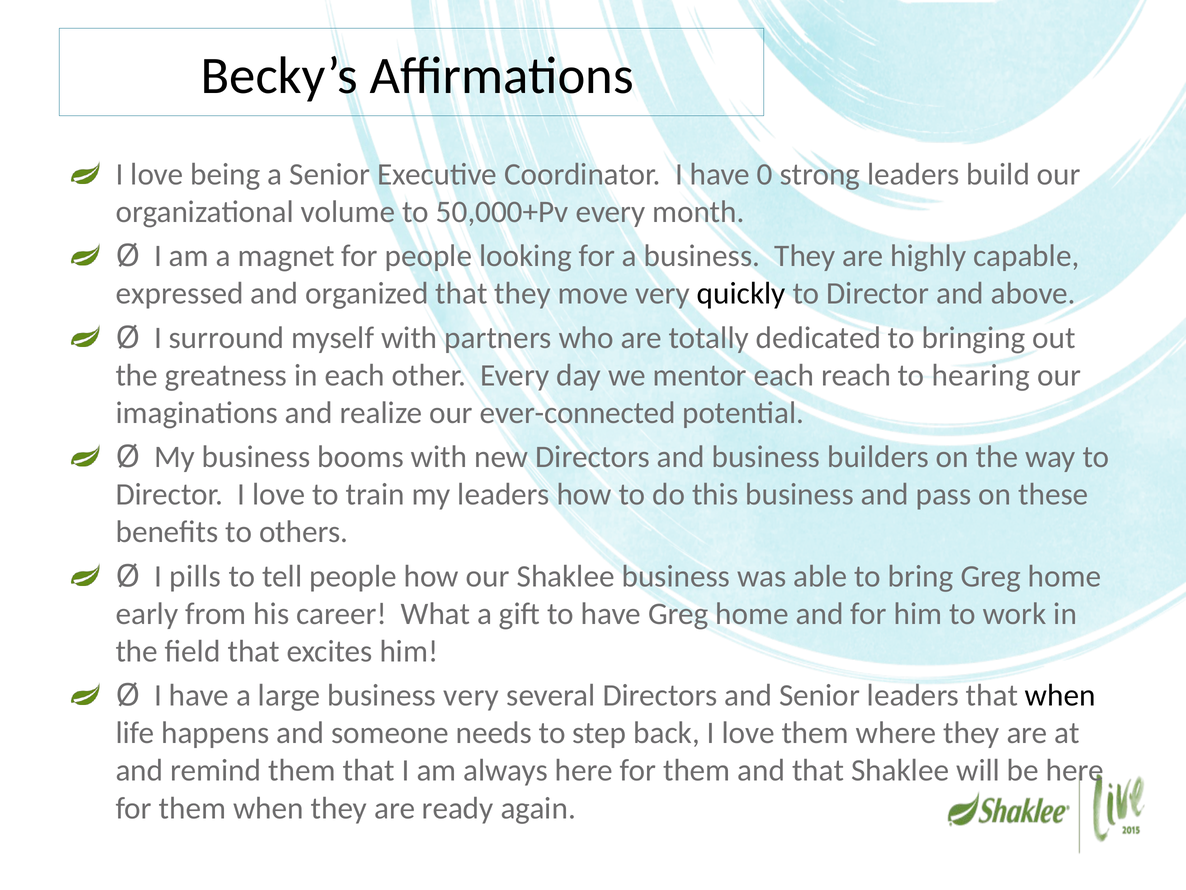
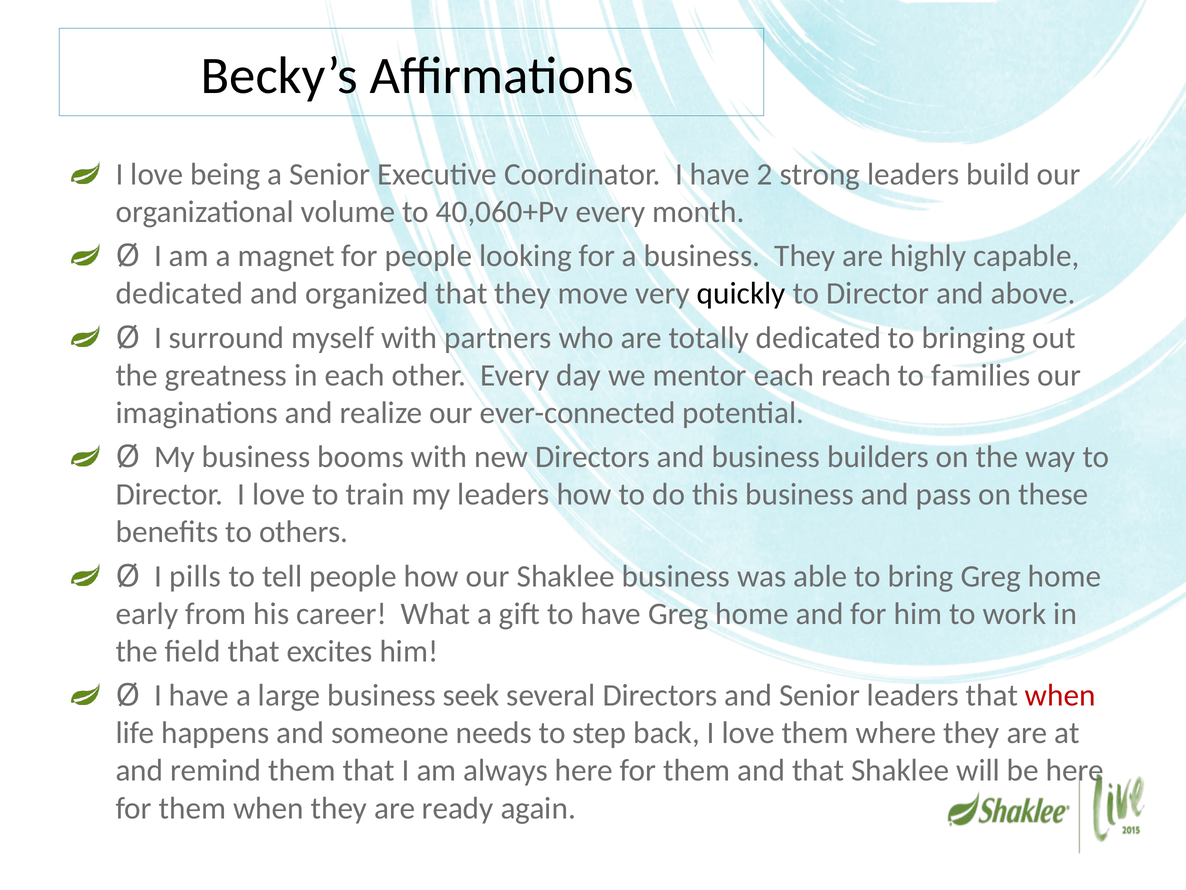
0: 0 -> 2 (765, 174)
50,000+Pv: 50,000+Pv -> 40,060+Pv (502, 212)
expressed: expressed -> dedicated (180, 293)
hearing: hearing -> families (981, 375)
business very: very -> seek (471, 695)
when colour: black -> red (1060, 695)
